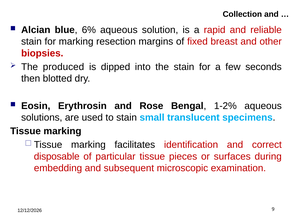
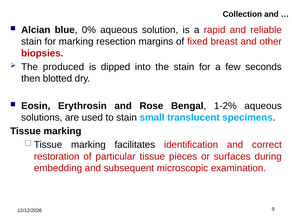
6%: 6% -> 0% (89, 30)
disposable: disposable -> restoration (57, 156)
